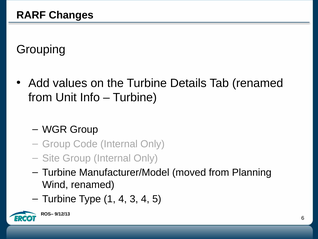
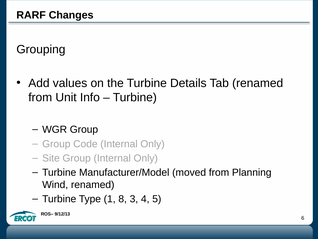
1 4: 4 -> 8 (123, 199)
